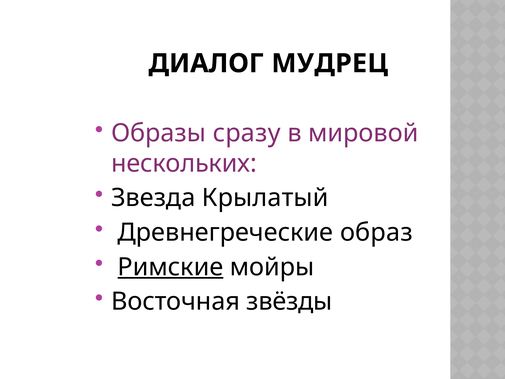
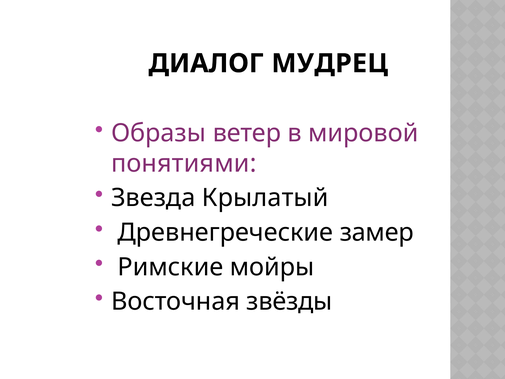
сразу: сразу -> ветер (247, 133)
нескольких: нескольких -> понятиями (184, 163)
образ: образ -> замер (377, 232)
Римские underline: present -> none (170, 267)
